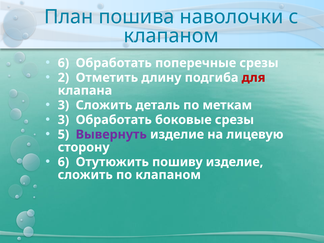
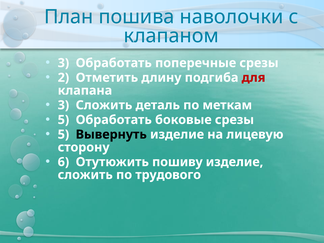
6: 6 -> 3 (63, 63)
3: 3 -> 5 (63, 120)
Вывернуть colour: purple -> black (111, 134)
по клапаном: клапаном -> трудового (168, 175)
